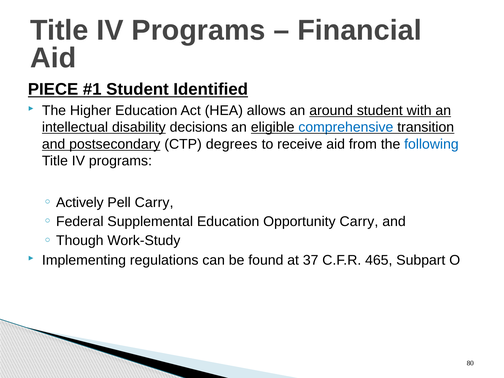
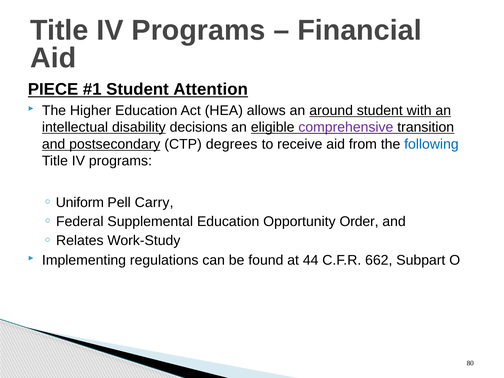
Identified: Identified -> Attention (211, 89)
comprehensive colour: blue -> purple (346, 127)
Actively: Actively -> Uniform (80, 202)
Opportunity Carry: Carry -> Order (359, 222)
Though: Though -> Relates (80, 241)
37: 37 -> 44 (311, 260)
465: 465 -> 662 (379, 260)
